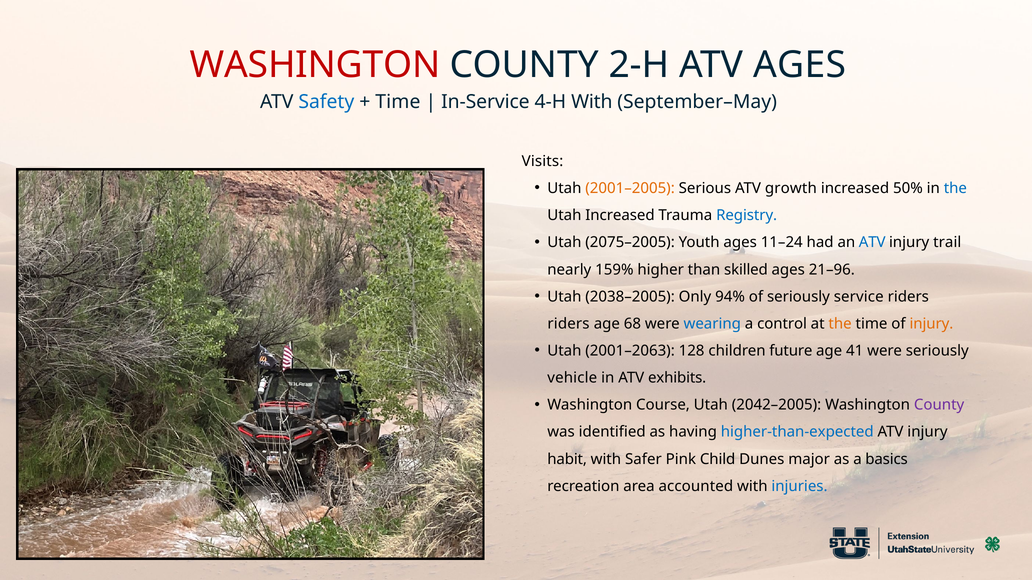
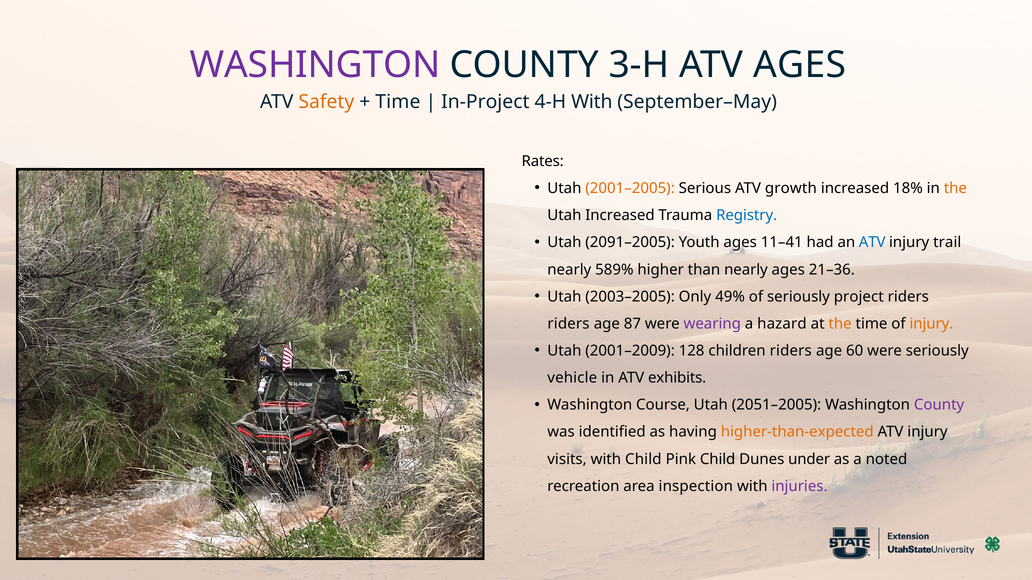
WASHINGTON colour: red -> purple (315, 65)
2-H: 2-H -> 3-H (639, 65)
Safety colour: blue -> orange (326, 102)
In-Service: In-Service -> In-Project (485, 102)
Visits: Visits -> Rates (543, 161)
50%: 50% -> 18% (908, 188)
the colour: blue -> orange (955, 188)
2075–2005: 2075–2005 -> 2091–2005 (630, 243)
11–24: 11–24 -> 11–41 (782, 243)
159%: 159% -> 589% (614, 270)
than skilled: skilled -> nearly (746, 270)
21–96: 21–96 -> 21–36 (832, 270)
2038–2005: 2038–2005 -> 2003–2005 (630, 297)
94%: 94% -> 49% (730, 297)
service: service -> project (859, 297)
68: 68 -> 87 (632, 324)
wearing colour: blue -> purple (712, 324)
control: control -> hazard (782, 324)
2001–2063: 2001–2063 -> 2001–2009 (630, 351)
children future: future -> riders (791, 351)
41: 41 -> 60 (855, 351)
2042–2005: 2042–2005 -> 2051–2005 (777, 405)
higher-than-expected colour: blue -> orange (797, 432)
habit: habit -> visits (567, 459)
with Safer: Safer -> Child (643, 459)
major: major -> under (809, 459)
basics: basics -> noted (886, 459)
accounted: accounted -> inspection (696, 487)
injuries colour: blue -> purple (800, 487)
